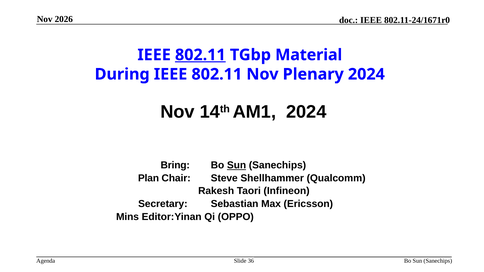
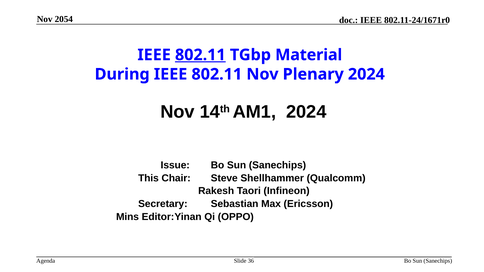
2026: 2026 -> 2054 (64, 19)
Bring: Bring -> Issue (175, 165)
Sun underline: present -> none (237, 165)
Plan: Plan -> This (148, 178)
